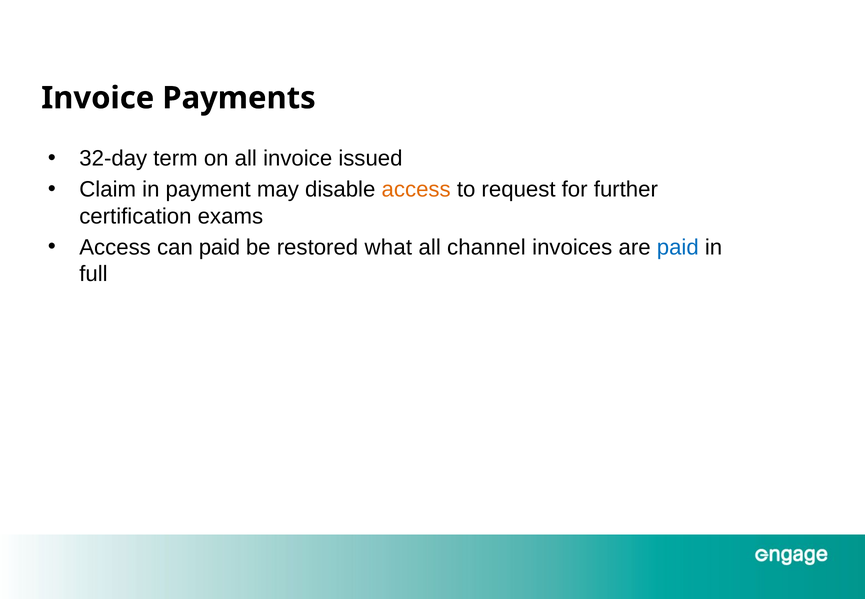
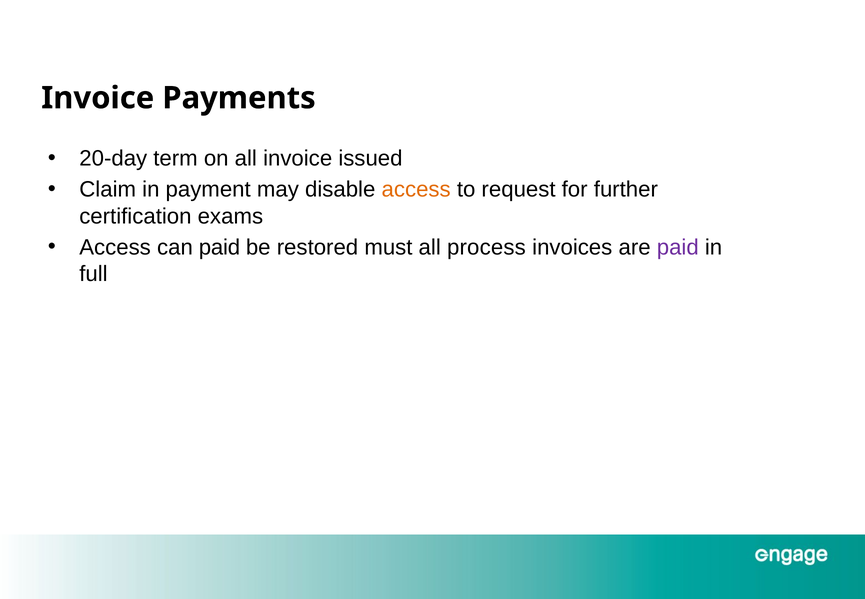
32-day: 32-day -> 20-day (113, 159)
what: what -> must (388, 247)
channel: channel -> process (486, 247)
paid colour: blue -> purple (678, 247)
